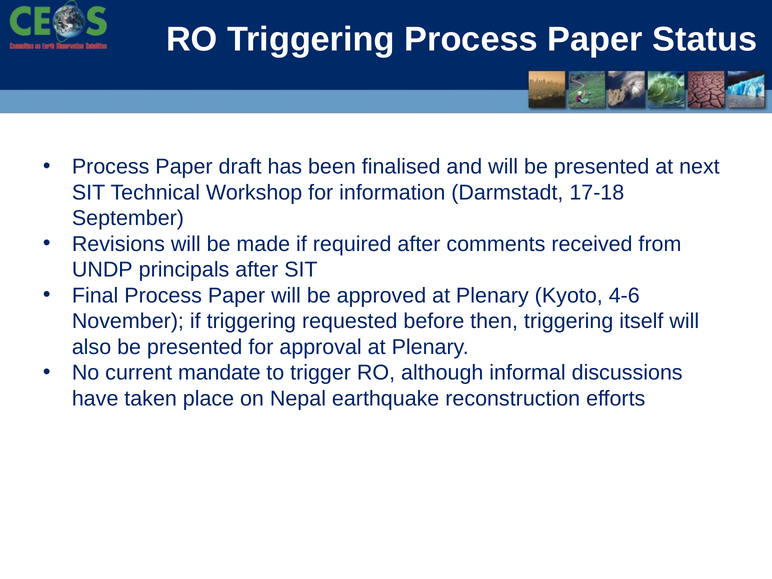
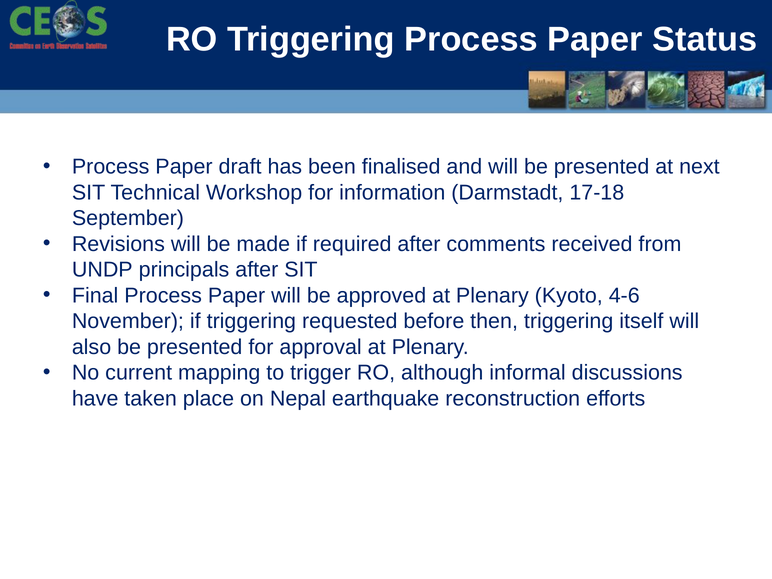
mandate: mandate -> mapping (219, 373)
